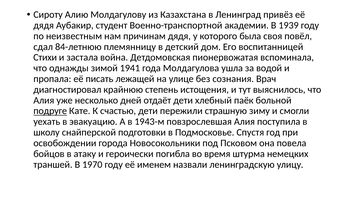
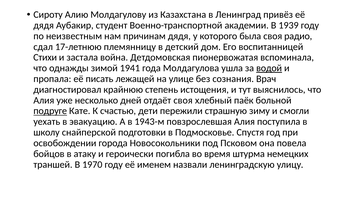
повёл: повёл -> радио (298, 36)
84-летнюю: 84-летнюю -> 17-летнюю (78, 47)
водой underline: none -> present (269, 68)
отдаёт дети: дети -> своя (183, 100)
